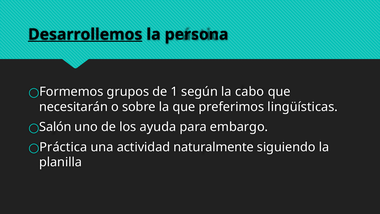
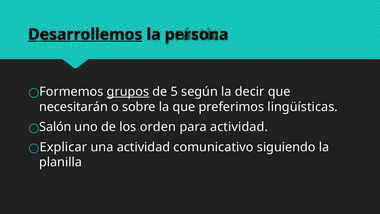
grupos underline: none -> present (128, 91)
1: 1 -> 5 (174, 91)
cabo: cabo -> decir (250, 91)
ayuda: ayuda -> orden (158, 127)
para embargo: embargo -> actividad (239, 127)
Práctica: Práctica -> Explicar (63, 147)
naturalmente: naturalmente -> comunicativo (214, 147)
